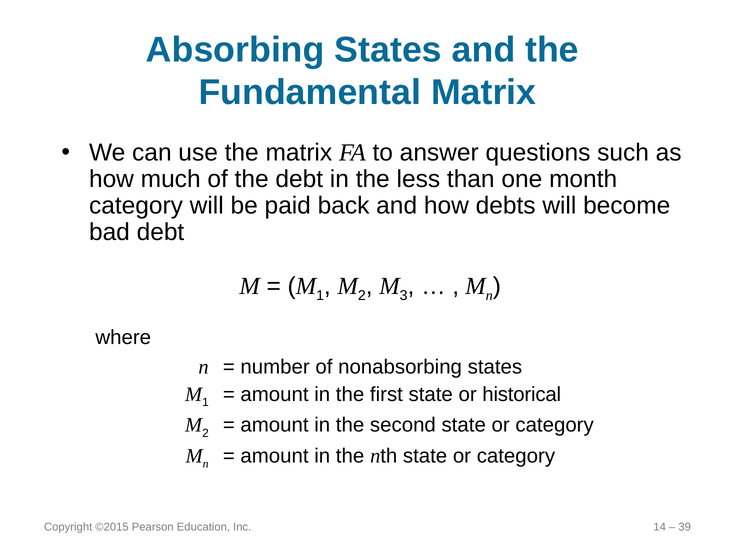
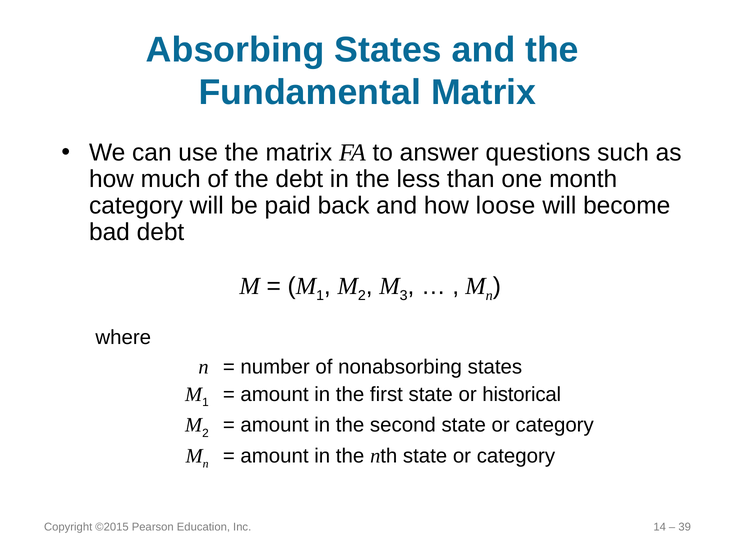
debts: debts -> loose (506, 205)
